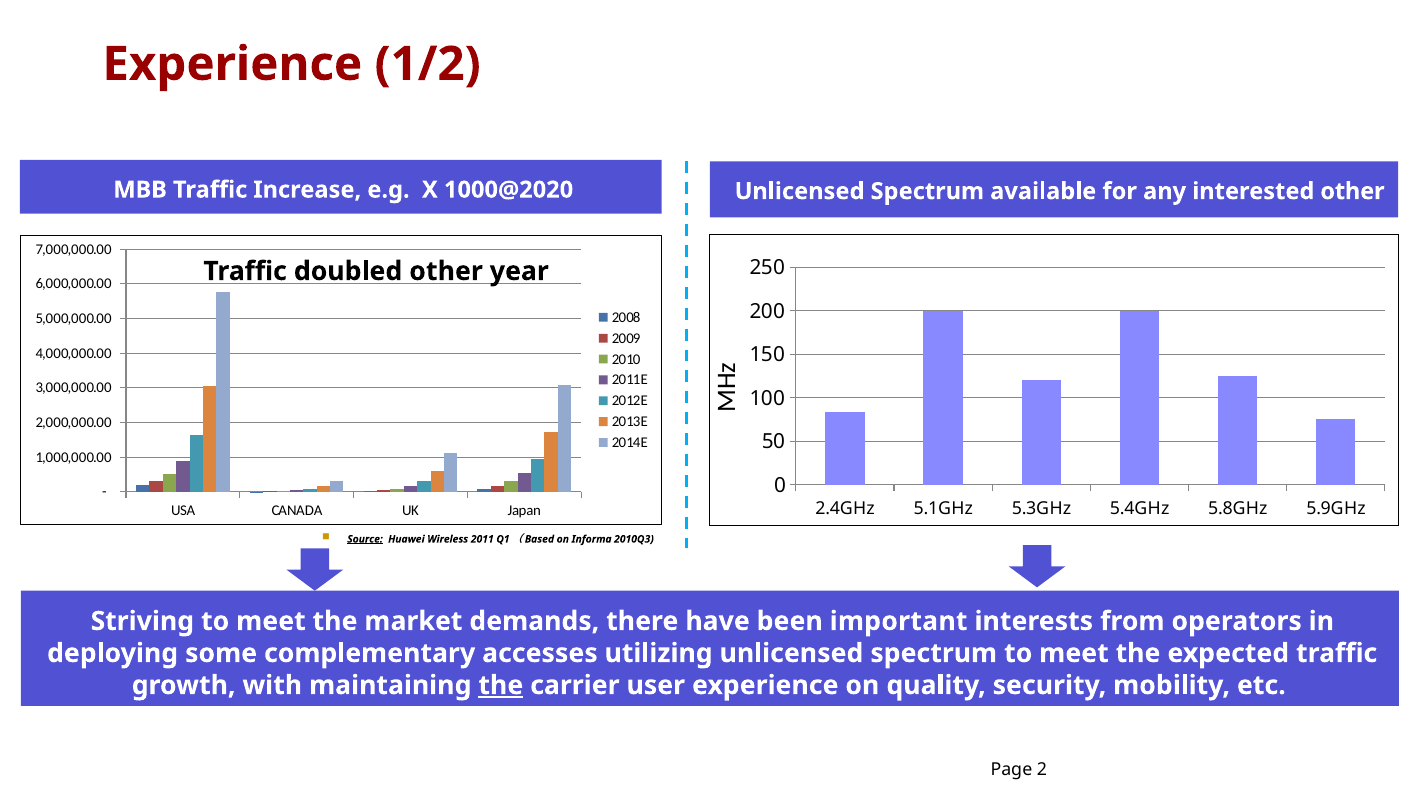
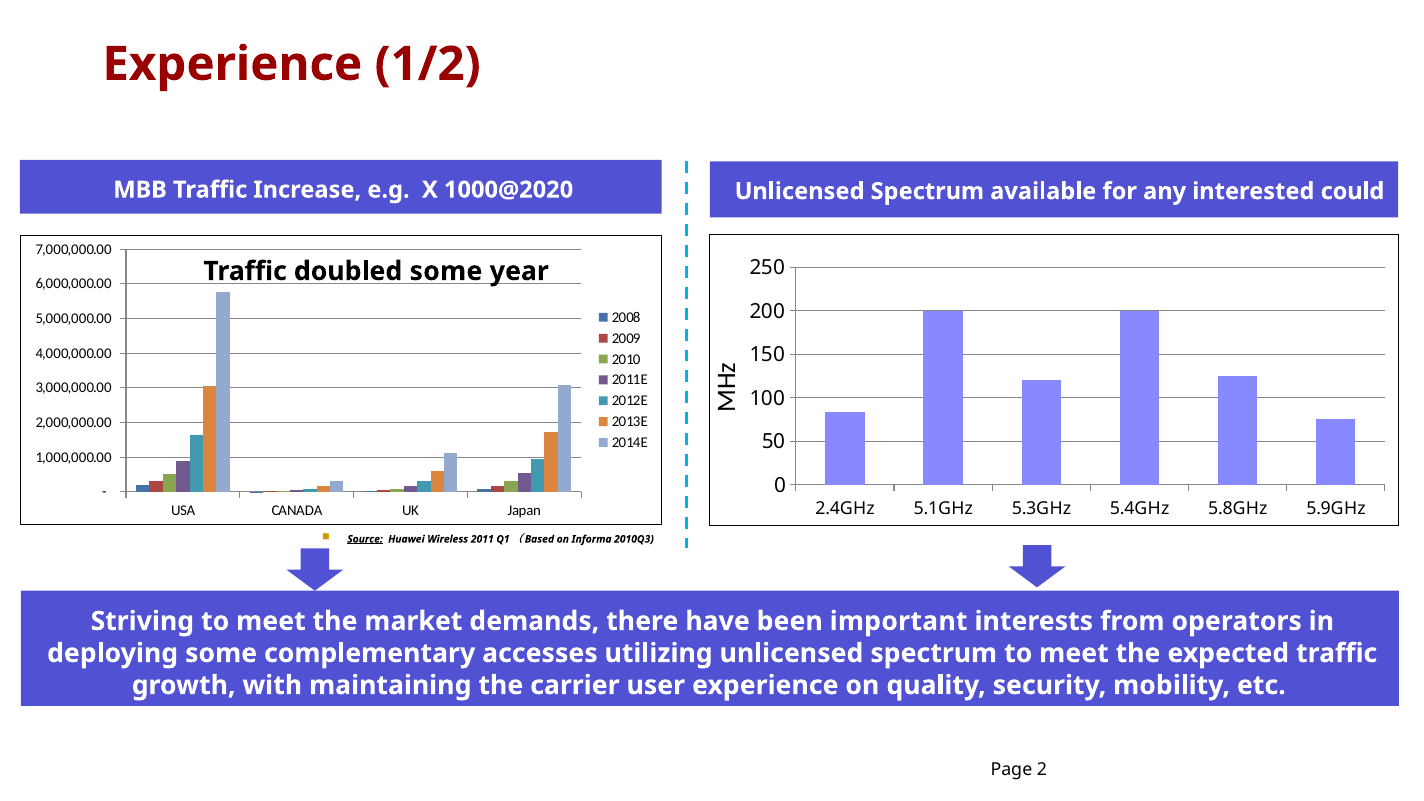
interested other: other -> could (1352, 191)
doubled other: other -> some (446, 271)
the underline: present -> none (501, 685)
